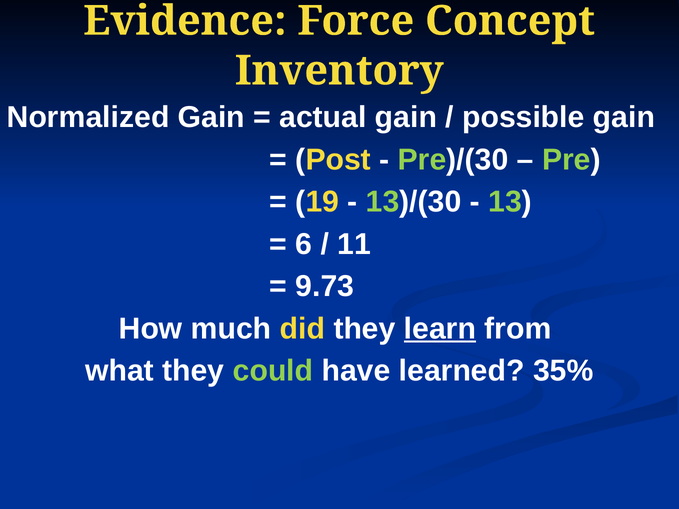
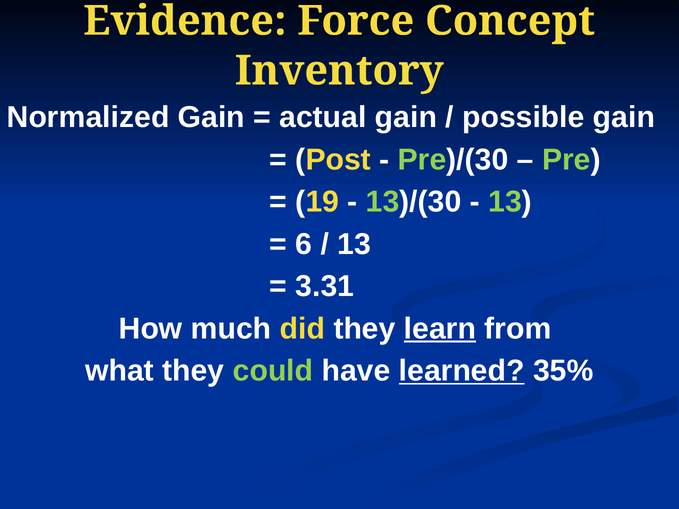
11: 11 -> 13 (354, 244)
9.73: 9.73 -> 3.31 (325, 287)
learned underline: none -> present (462, 371)
